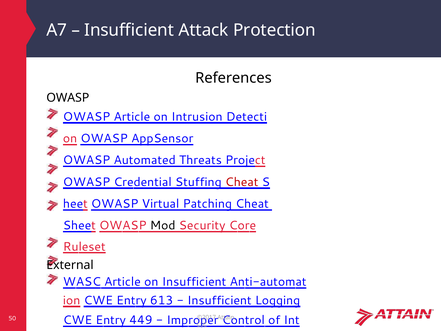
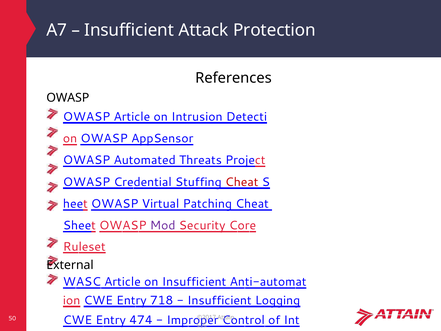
Mod colour: black -> purple (163, 225)
613: 613 -> 718 (162, 300)
449: 449 -> 474 (141, 320)
